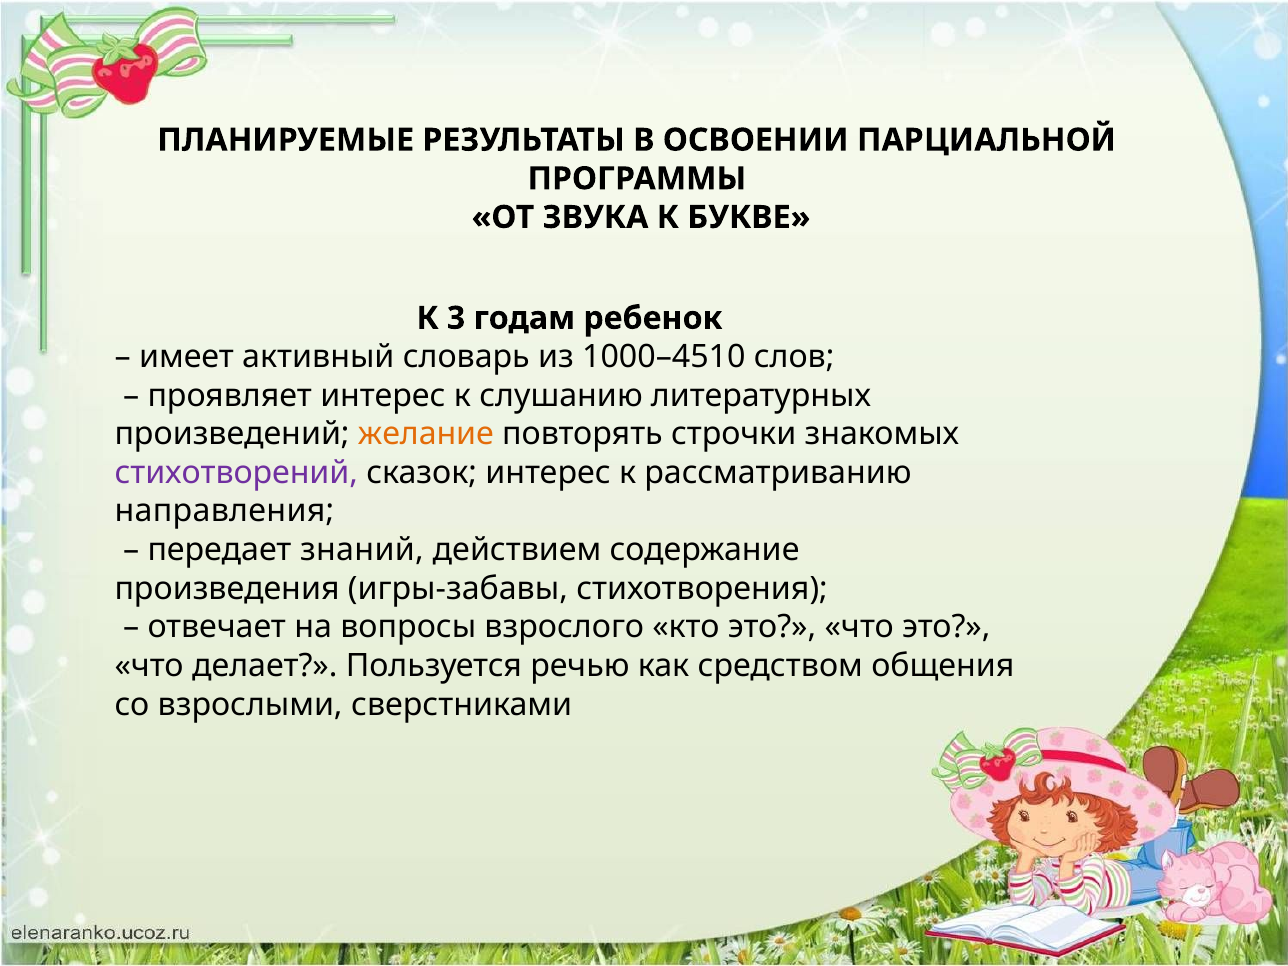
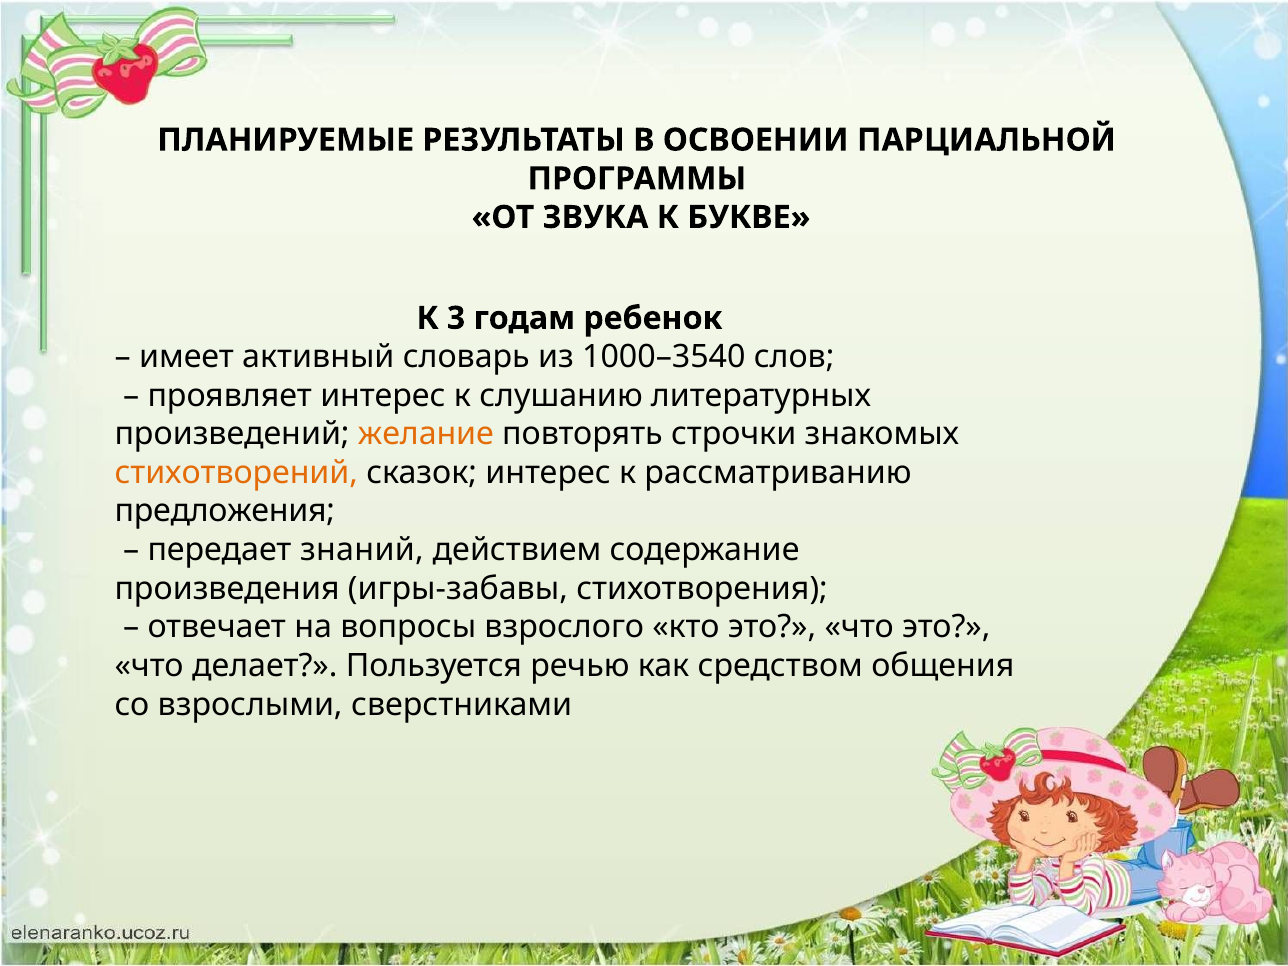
1000–4510: 1000–4510 -> 1000–3540 (664, 357)
стихотворений colour: purple -> orange (236, 473)
направления: направления -> предложения (225, 511)
